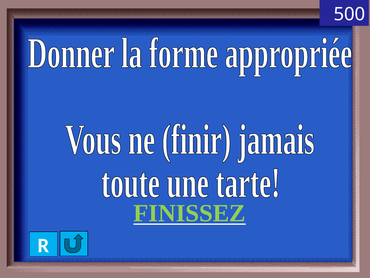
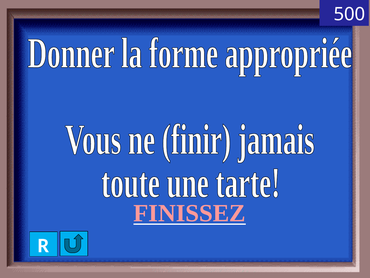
FINISSEZ colour: light green -> pink (190, 213)
